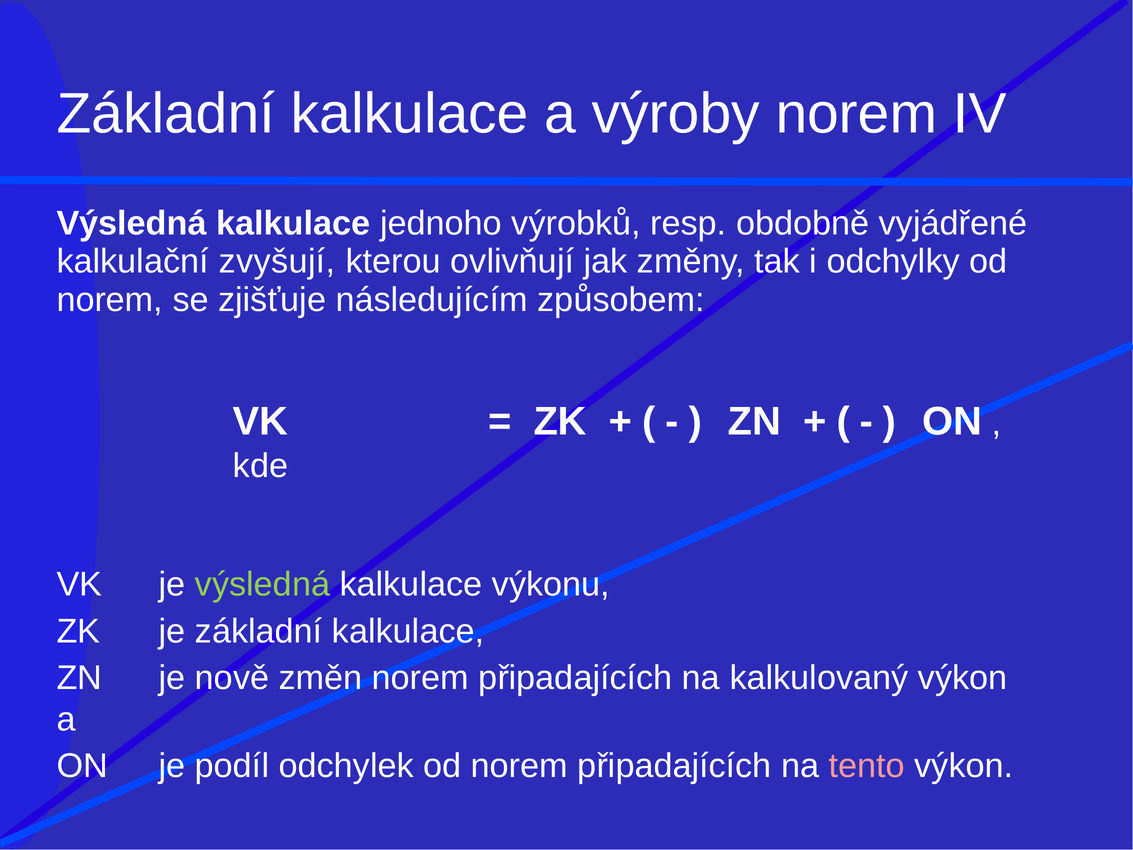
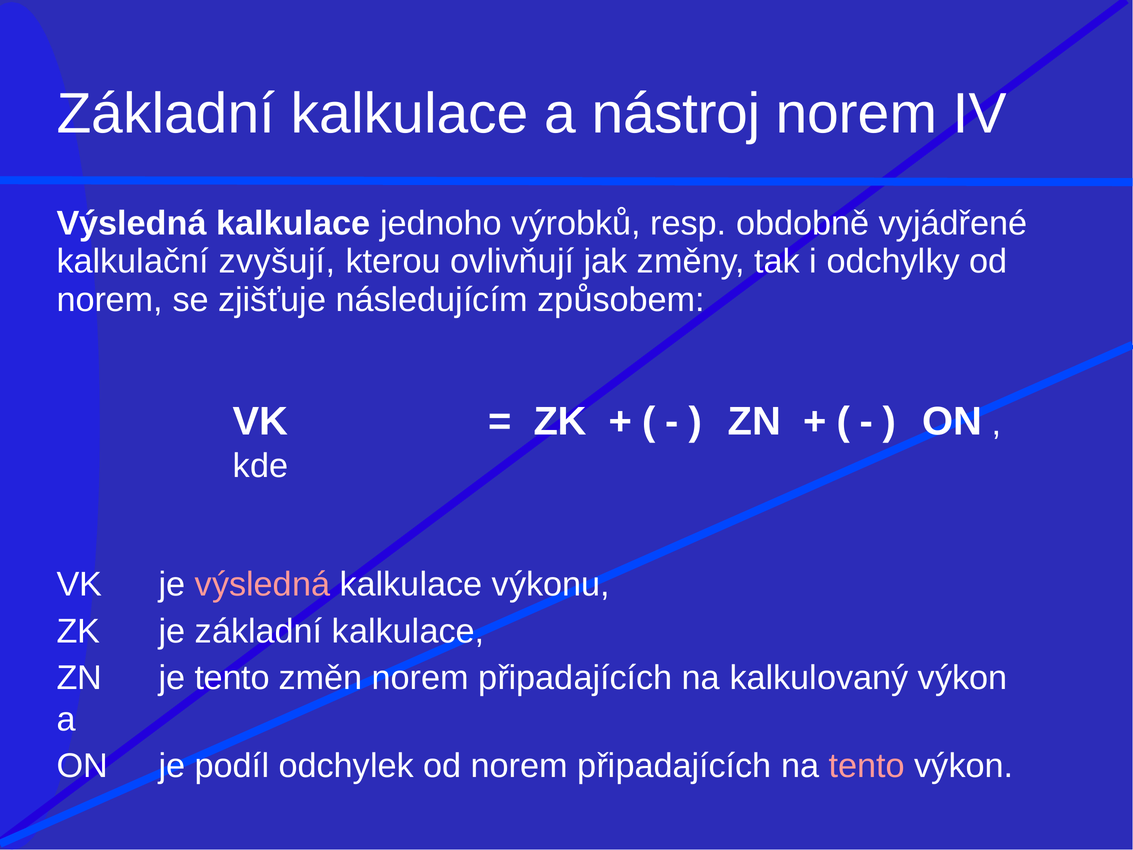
výroby: výroby -> nástroj (676, 114)
výsledná colour: light green -> pink (263, 584)
je nově: nově -> tento (232, 678)
